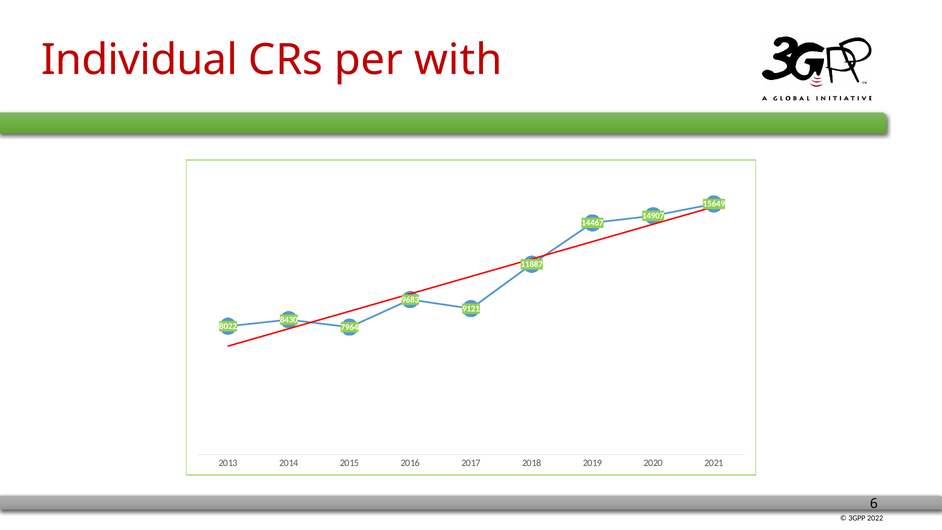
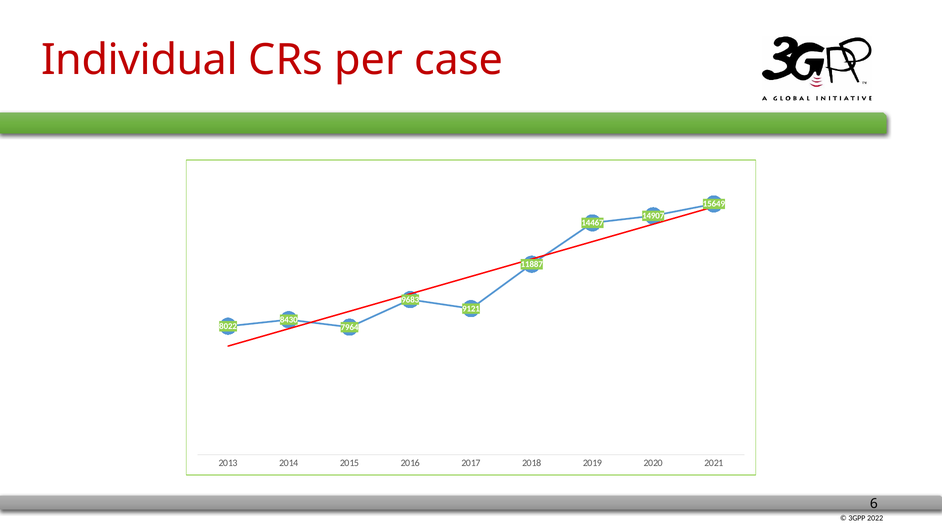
with: with -> case (459, 60)
